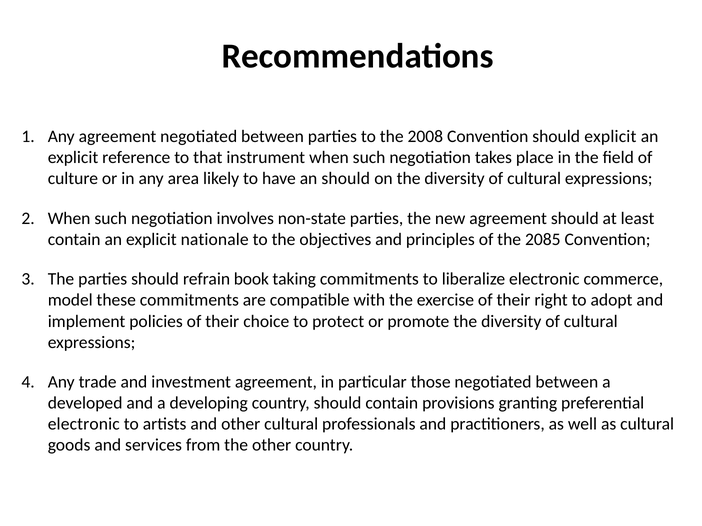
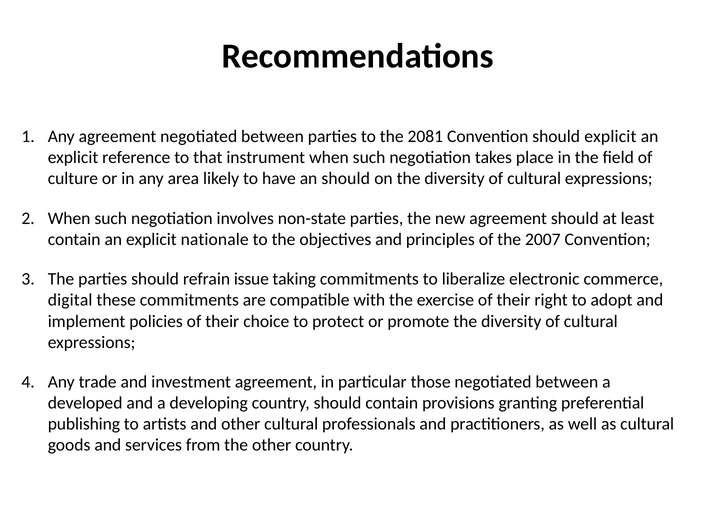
2008: 2008 -> 2081 (425, 137)
2085: 2085 -> 2007 (543, 240)
book: book -> issue (251, 279)
model: model -> digital (70, 300)
electronic: electronic -> publishing (84, 424)
